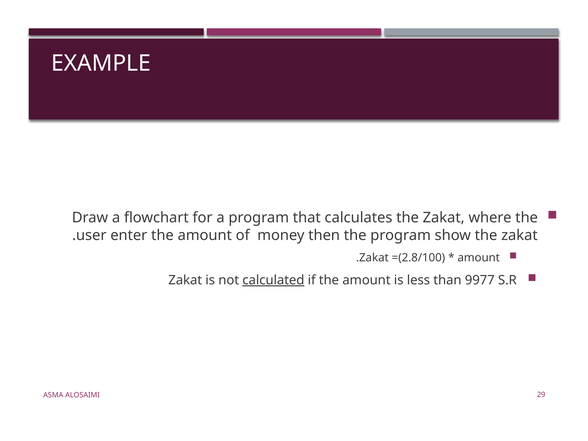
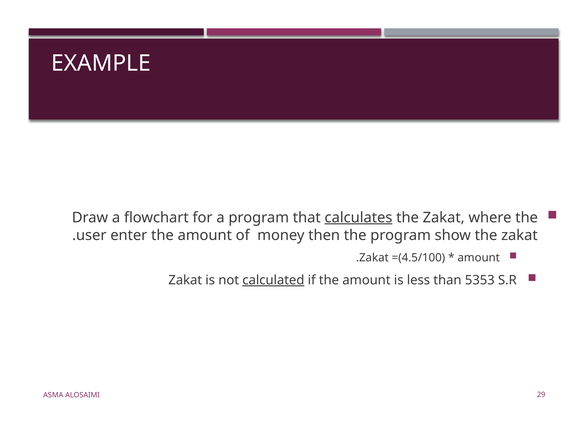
calculates underline: none -> present (359, 218)
=(2.8/100: =(2.8/100 -> =(4.5/100 (418, 258)
9977: 9977 -> 5353 (480, 280)
